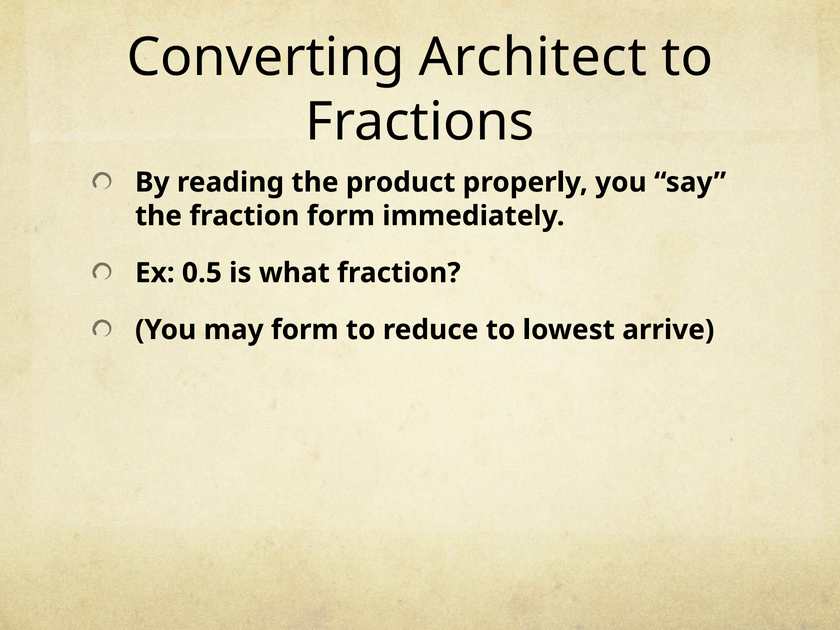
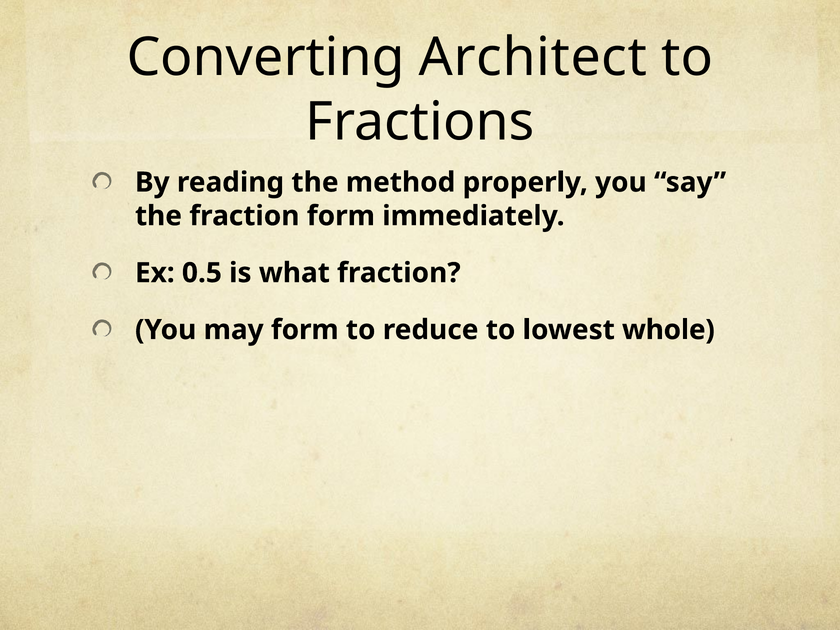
product: product -> method (401, 182)
arrive: arrive -> whole (668, 330)
